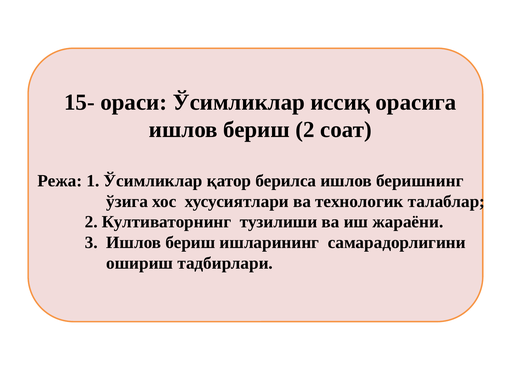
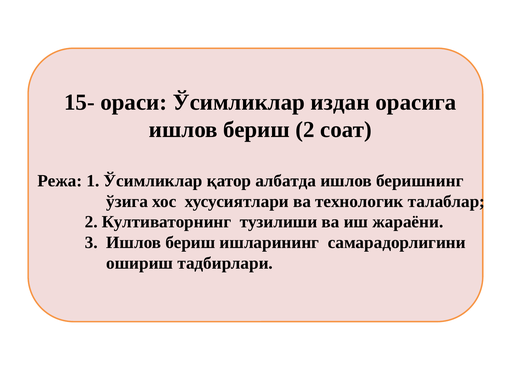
иссиқ: иссиқ -> издан (340, 102)
берилса: берилса -> албатда (286, 181)
